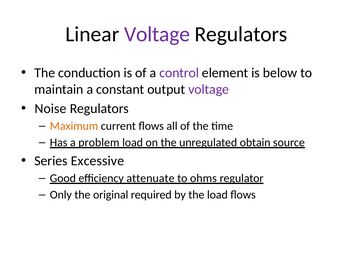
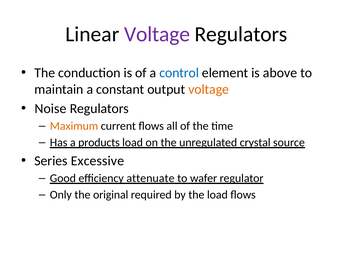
control colour: purple -> blue (179, 73)
below: below -> above (280, 73)
voltage colour: purple -> orange (209, 89)
problem: problem -> products (99, 142)
obtain: obtain -> crystal (255, 142)
ohms: ohms -> wafer (204, 178)
